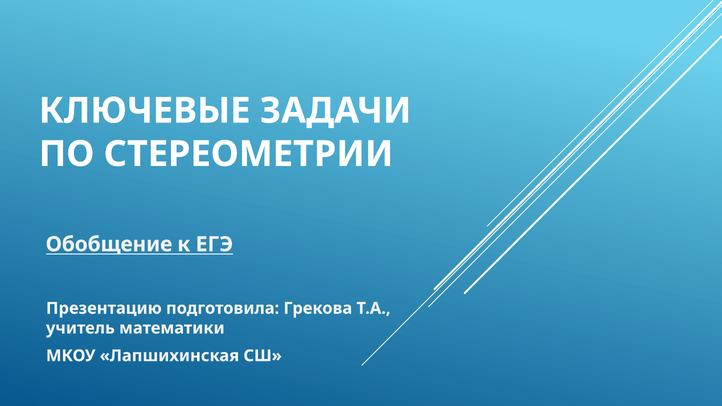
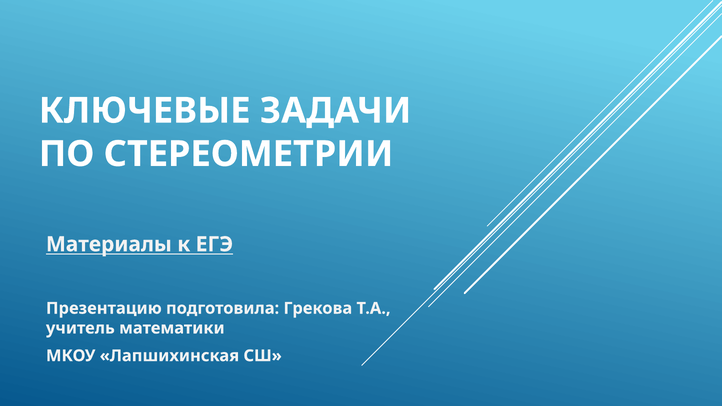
Обобщение: Обобщение -> Материалы (109, 244)
